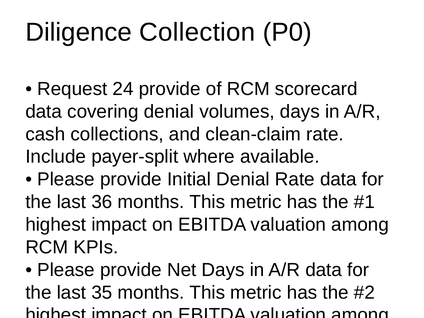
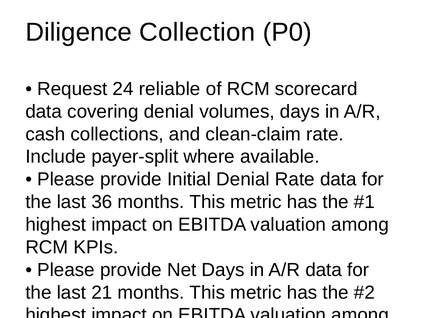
24 provide: provide -> reliable (170, 89)
35: 35 -> 21 (102, 292)
